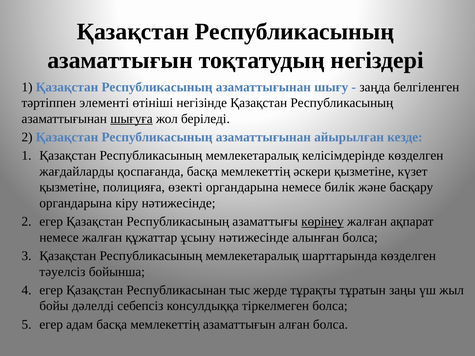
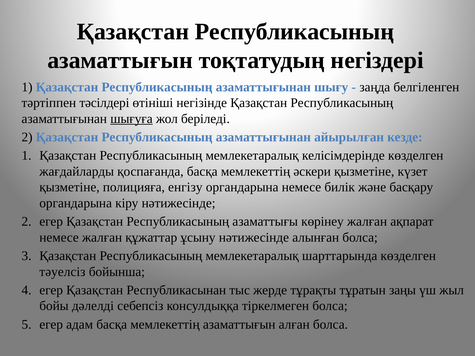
элементі: элементі -> тәсілдері (104, 103)
өзекті: өзекті -> енгізу (185, 187)
көрінеу underline: present -> none (322, 222)
